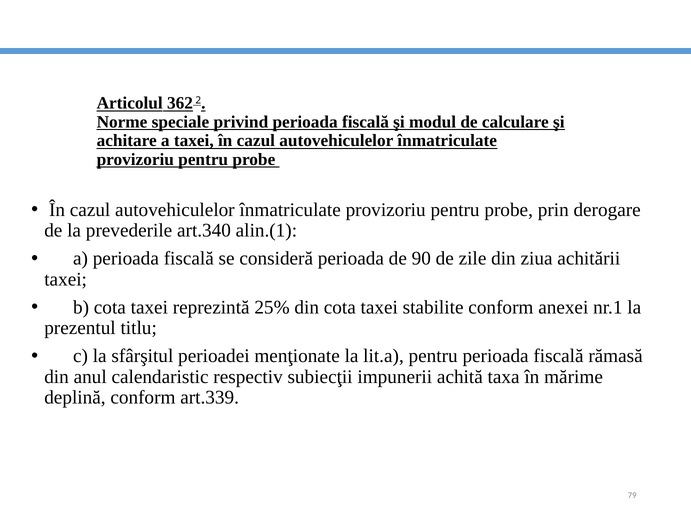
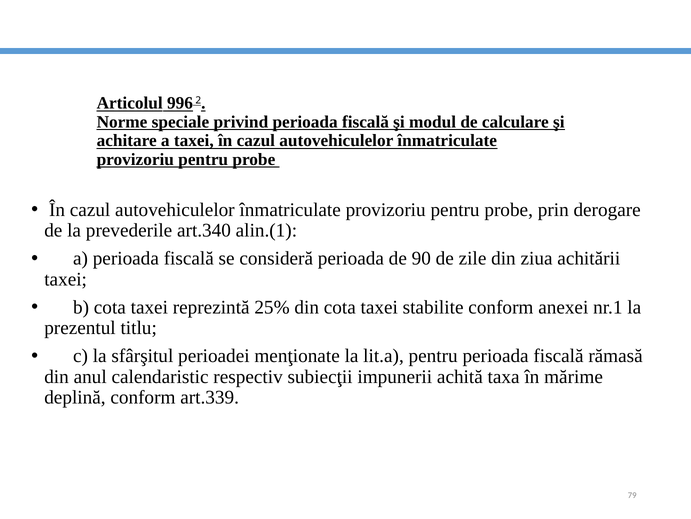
362: 362 -> 996 (180, 103)
